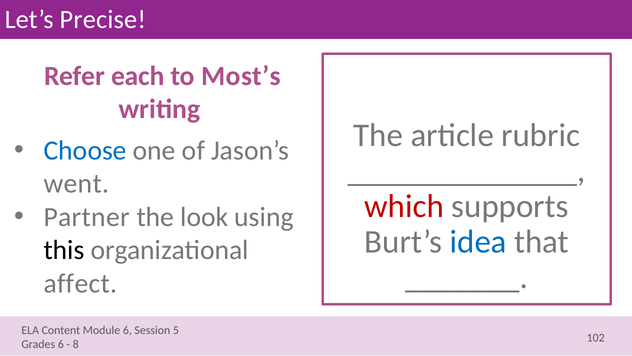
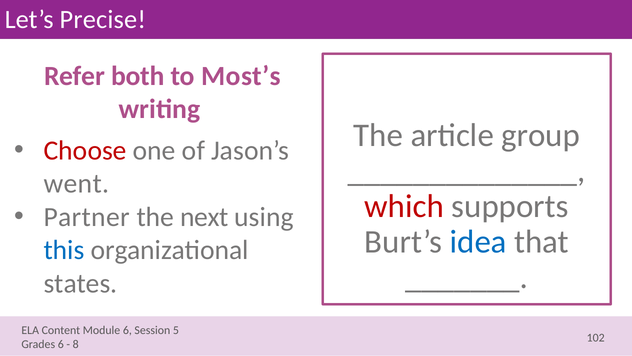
each: each -> both (138, 76)
rubric: rubric -> group (541, 135)
Choose colour: blue -> red (85, 150)
look: look -> next (204, 217)
this colour: black -> blue (64, 250)
affect: affect -> states (81, 283)
